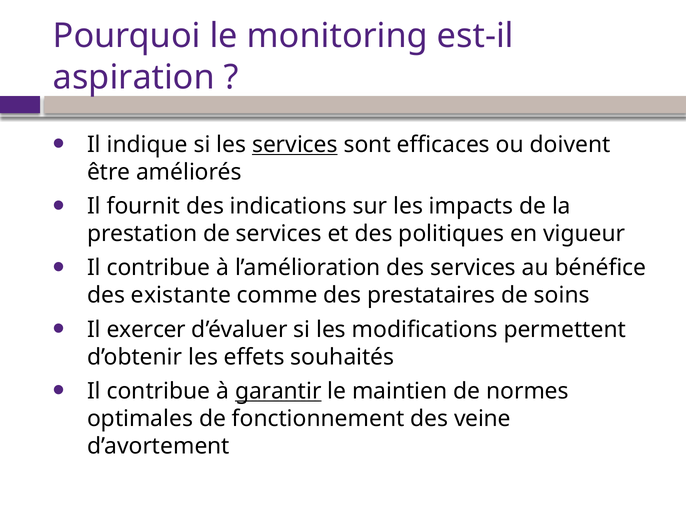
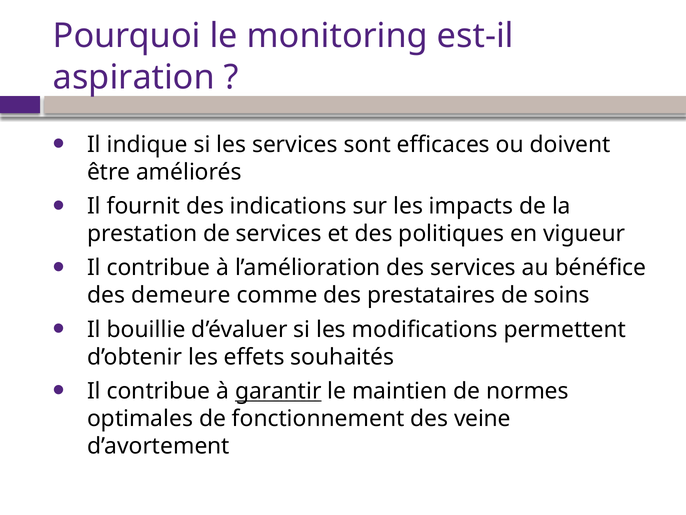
services underline: present -> none (295, 145)
existante: existante -> demeure (181, 295)
exercer: exercer -> bouillie (146, 329)
